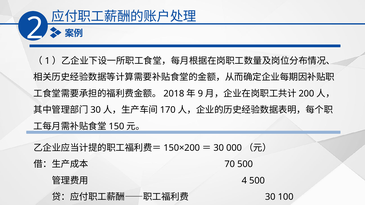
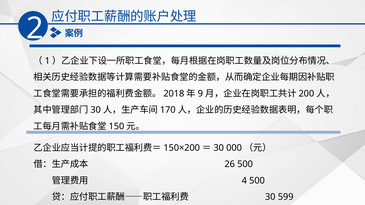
70: 70 -> 26 (230, 164)
100: 100 -> 599 (286, 197)
